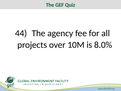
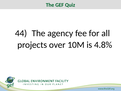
8.0%: 8.0% -> 4.8% (103, 45)
